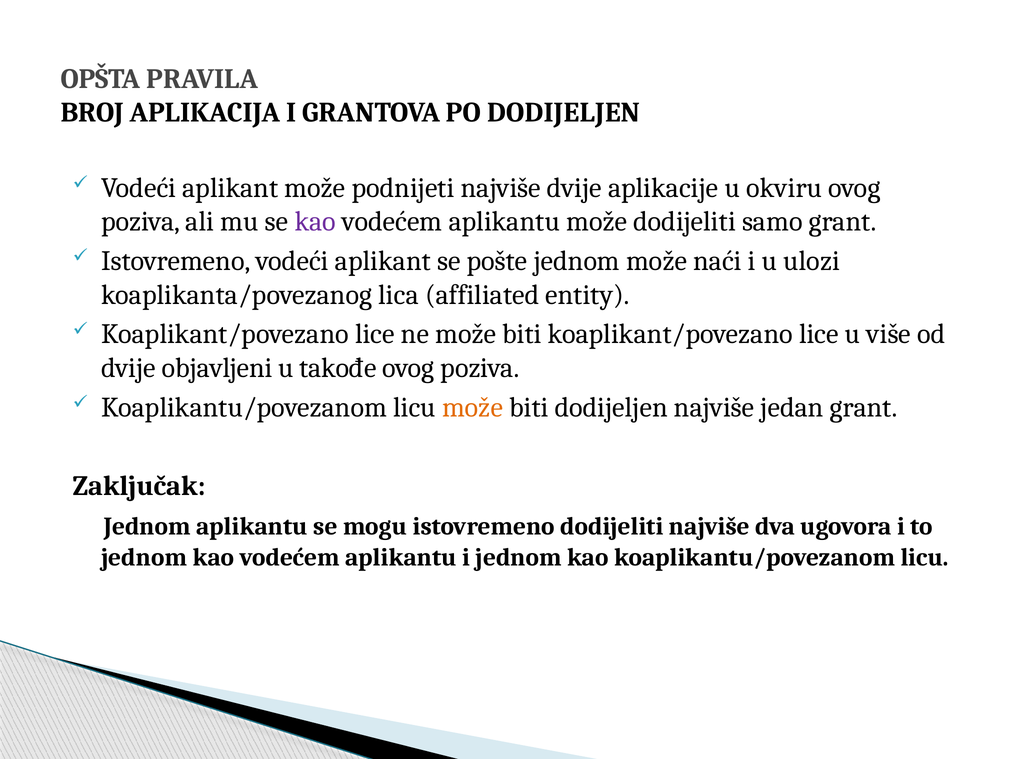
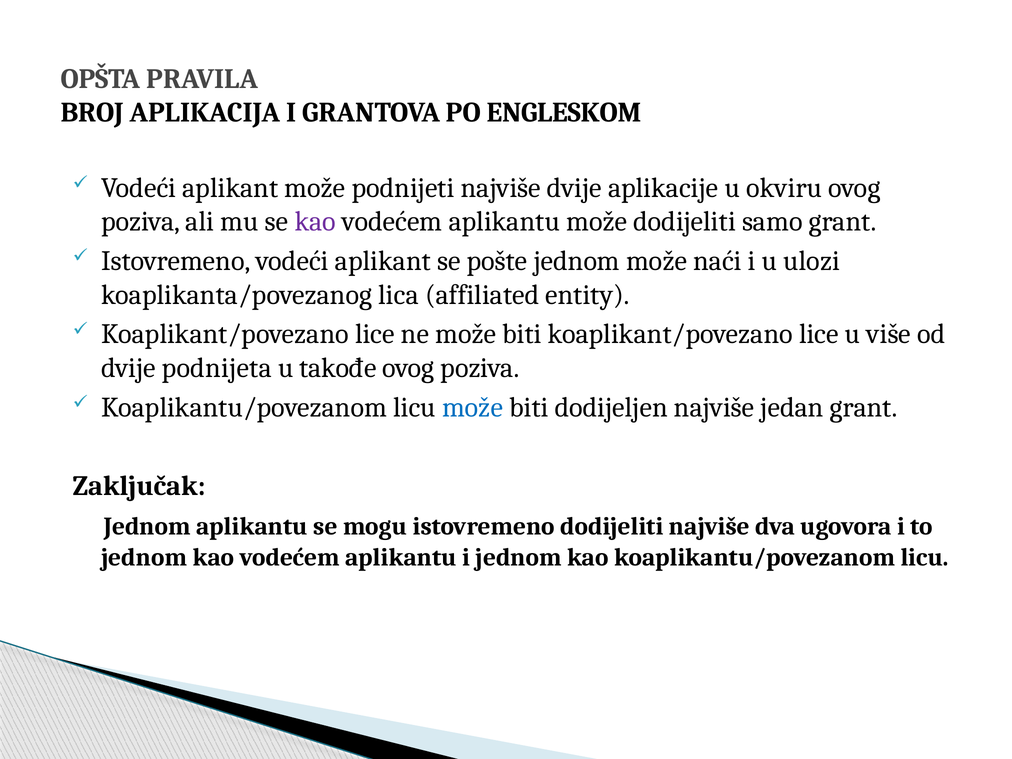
PO DODIJELJEN: DODIJELJEN -> ENGLESKOM (564, 113)
objavljeni: objavljeni -> podnijeta (217, 368)
može colour: orange -> blue (473, 407)
